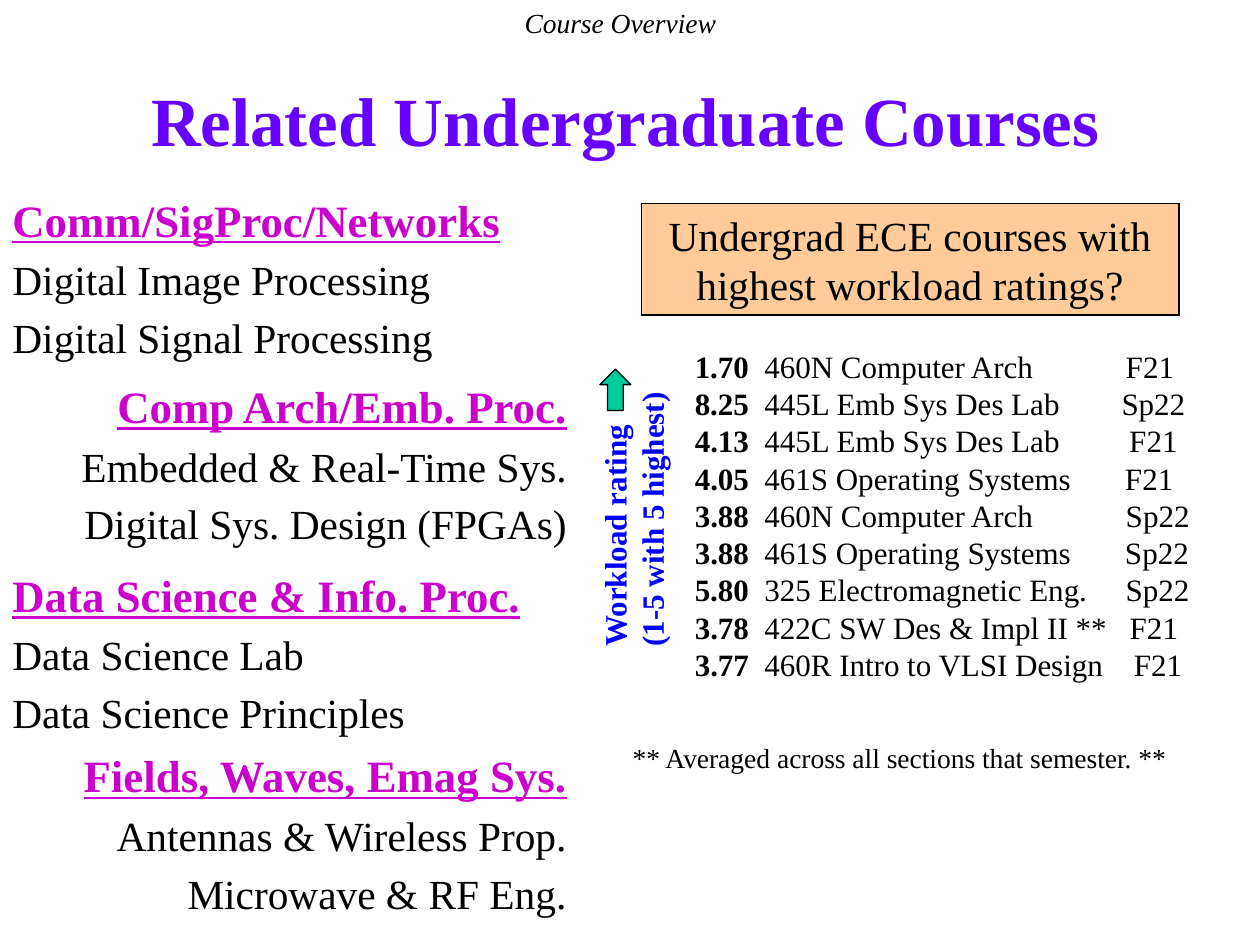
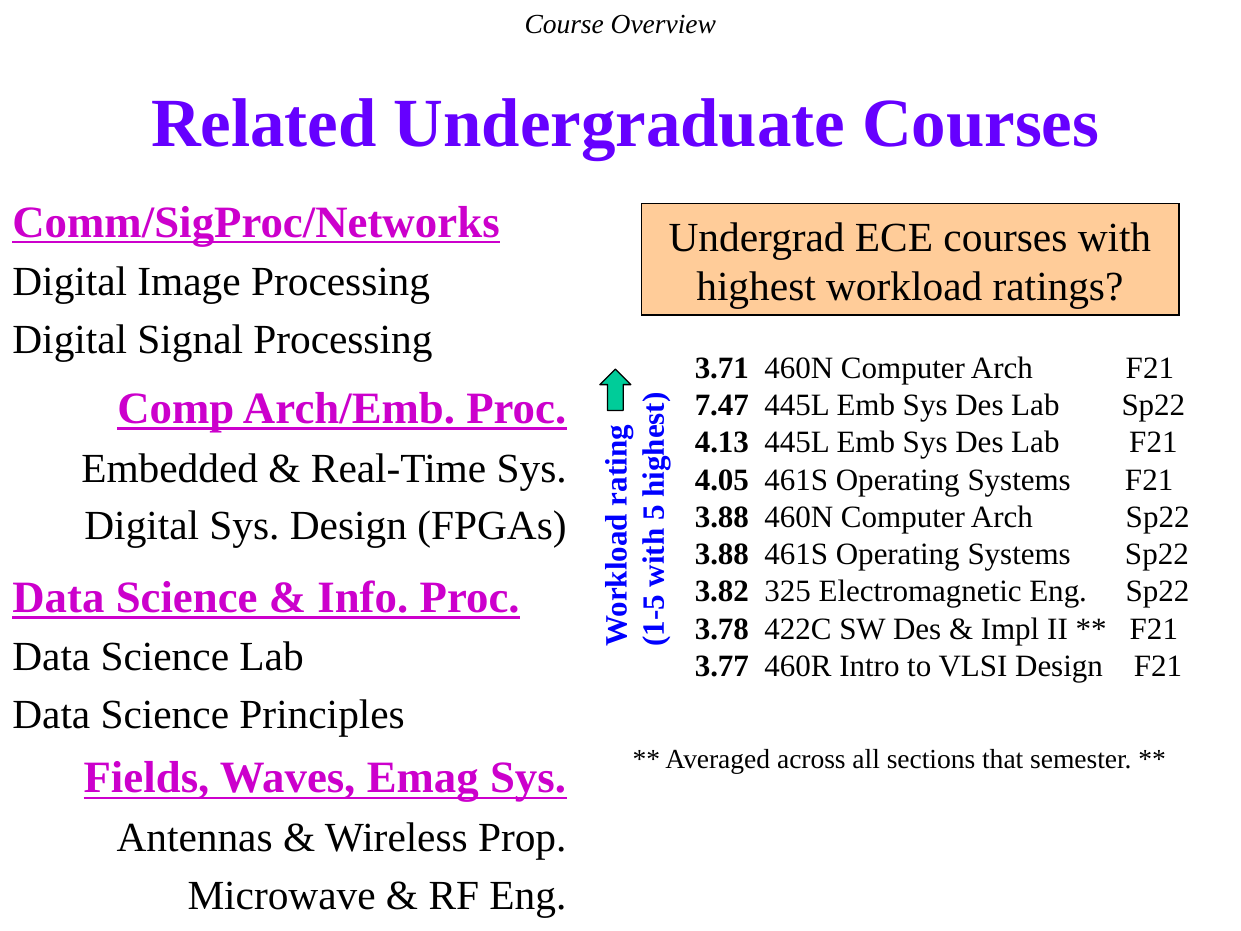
1.70: 1.70 -> 3.71 (722, 368)
8.25: 8.25 -> 7.47 (722, 405)
5.80: 5.80 -> 3.82 (722, 592)
